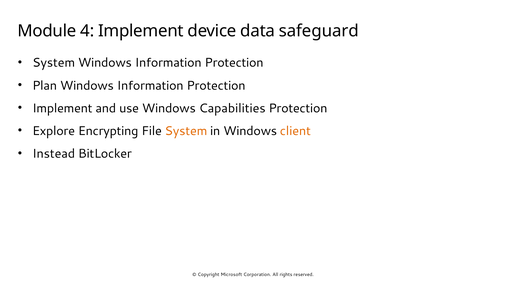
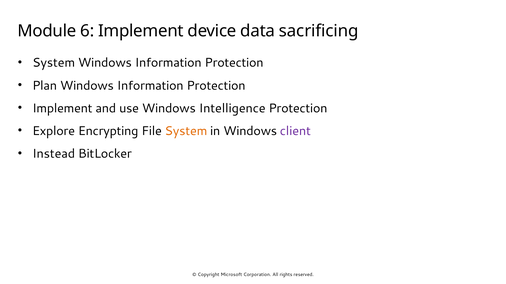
4: 4 -> 6 (87, 31)
safeguard: safeguard -> sacrificing (319, 31)
Capabilities: Capabilities -> Intelligence (232, 108)
client colour: orange -> purple (295, 131)
